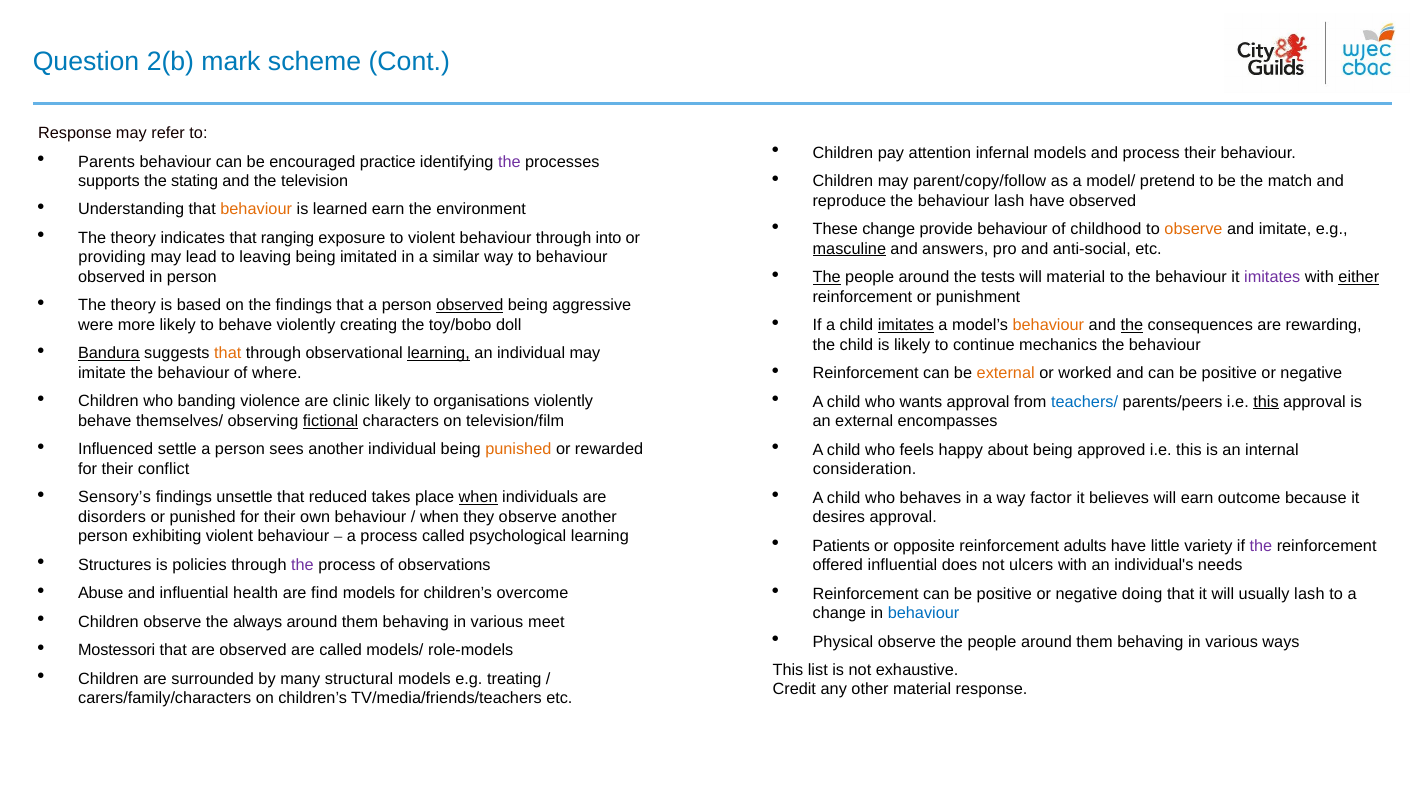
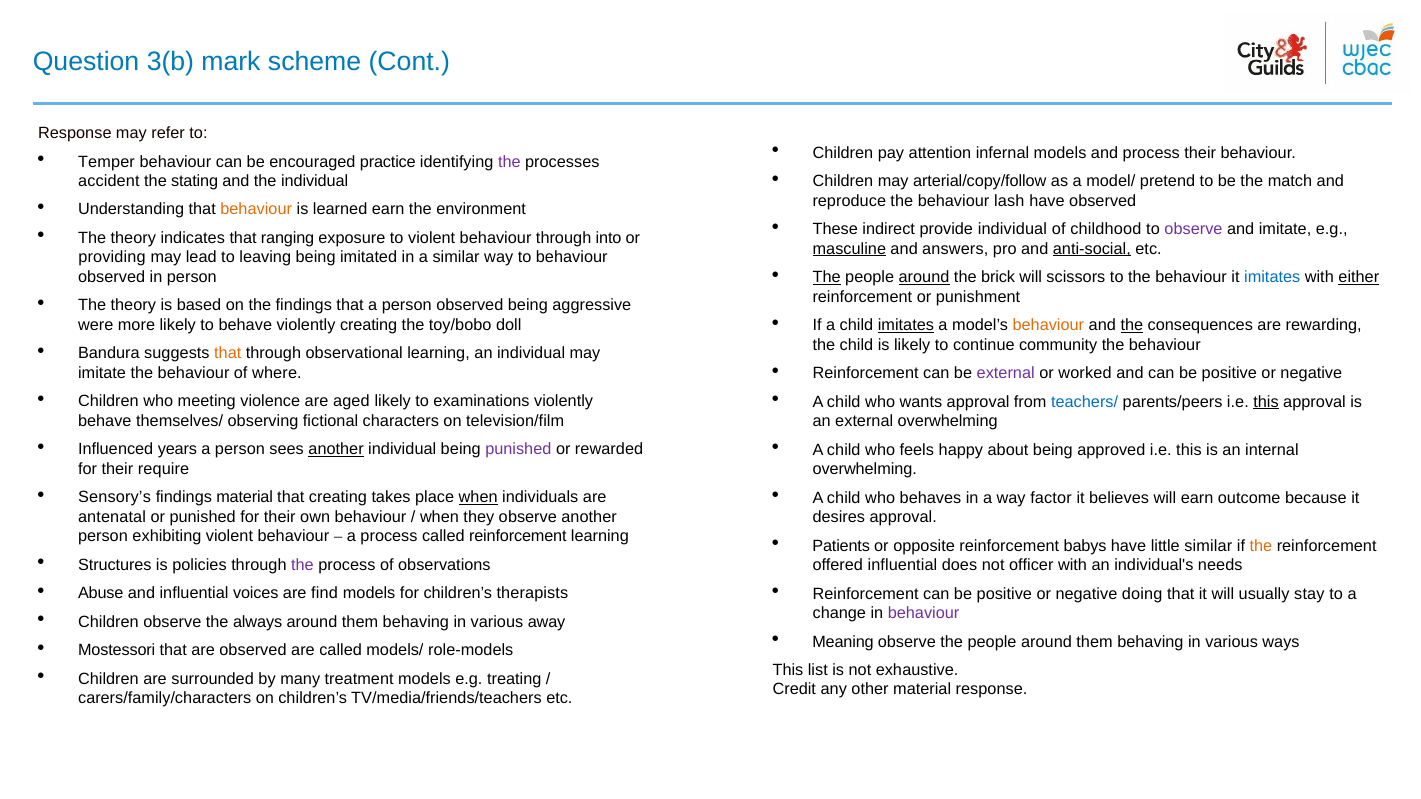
2(b: 2(b -> 3(b (170, 62)
Parents: Parents -> Temper (106, 162)
parent/copy/follow: parent/copy/follow -> arterial/copy/follow (980, 181)
supports: supports -> accident (109, 181)
the television: television -> individual (315, 181)
These change: change -> indirect (889, 229)
provide behaviour: behaviour -> individual (1012, 229)
observe colour: orange -> purple (1193, 229)
anti-social underline: none -> present (1092, 249)
around underline: none -> present (924, 277)
tests: tests -> brick (998, 277)
will material: material -> scissors (1076, 277)
imitates colour: purple -> blue (1272, 277)
observed underline: present -> none (470, 306)
mechanics: mechanics -> community (1058, 345)
Bandura underline: present -> none (109, 354)
learning underline: present -> none (439, 354)
external colour: orange -> purple (1006, 373)
banding: banding -> meeting (207, 402)
clinic: clinic -> aged (351, 402)
organisations: organisations -> examinations (482, 402)
fictional underline: present -> none (331, 421)
external encompasses: encompasses -> overwhelming (948, 421)
settle: settle -> years (177, 450)
another underline: none -> present (336, 450)
punished colour: orange -> purple (518, 450)
conflict: conflict -> require (164, 469)
consideration: consideration -> overwhelming (865, 469)
findings unsettle: unsettle -> material (245, 498)
that reduced: reduced -> creating (338, 498)
disorders: disorders -> antenatal (112, 517)
called psychological: psychological -> reinforcement (518, 537)
adults: adults -> babys (1085, 546)
little variety: variety -> similar (1208, 546)
the colour: purple -> orange (1261, 546)
ulcers: ulcers -> officer (1031, 565)
health: health -> voices (256, 594)
overcome: overcome -> therapists (532, 594)
usually lash: lash -> stay (1309, 594)
behaviour colour: blue -> purple (924, 613)
meet: meet -> away (547, 622)
Physical: Physical -> Meaning (843, 642)
structural: structural -> treatment (359, 679)
